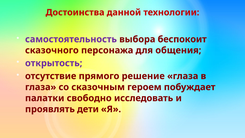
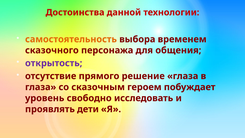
самостоятельность colour: purple -> orange (71, 39)
беспокоит: беспокоит -> временем (182, 39)
палатки: палатки -> уровень (45, 98)
